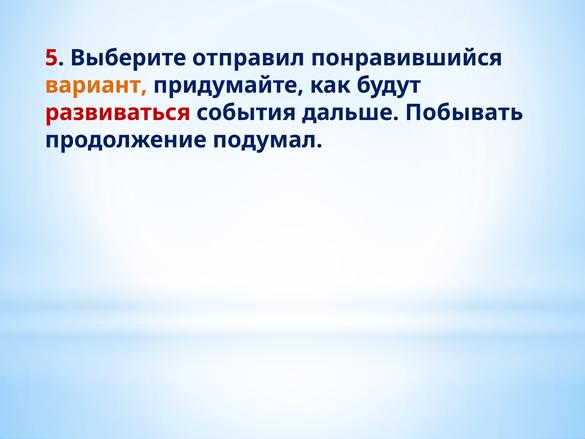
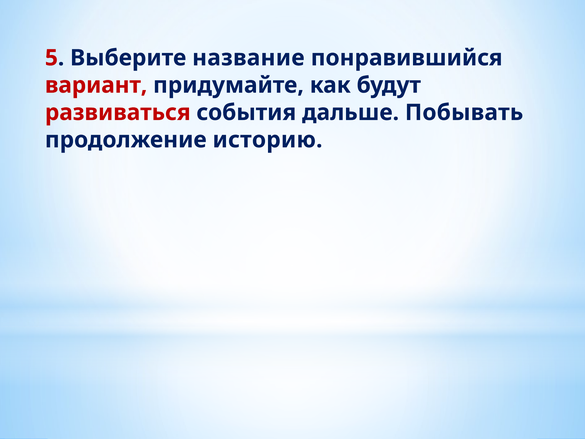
отправил: отправил -> название (248, 58)
вариант colour: orange -> red (96, 85)
подумал: подумал -> историю (267, 140)
